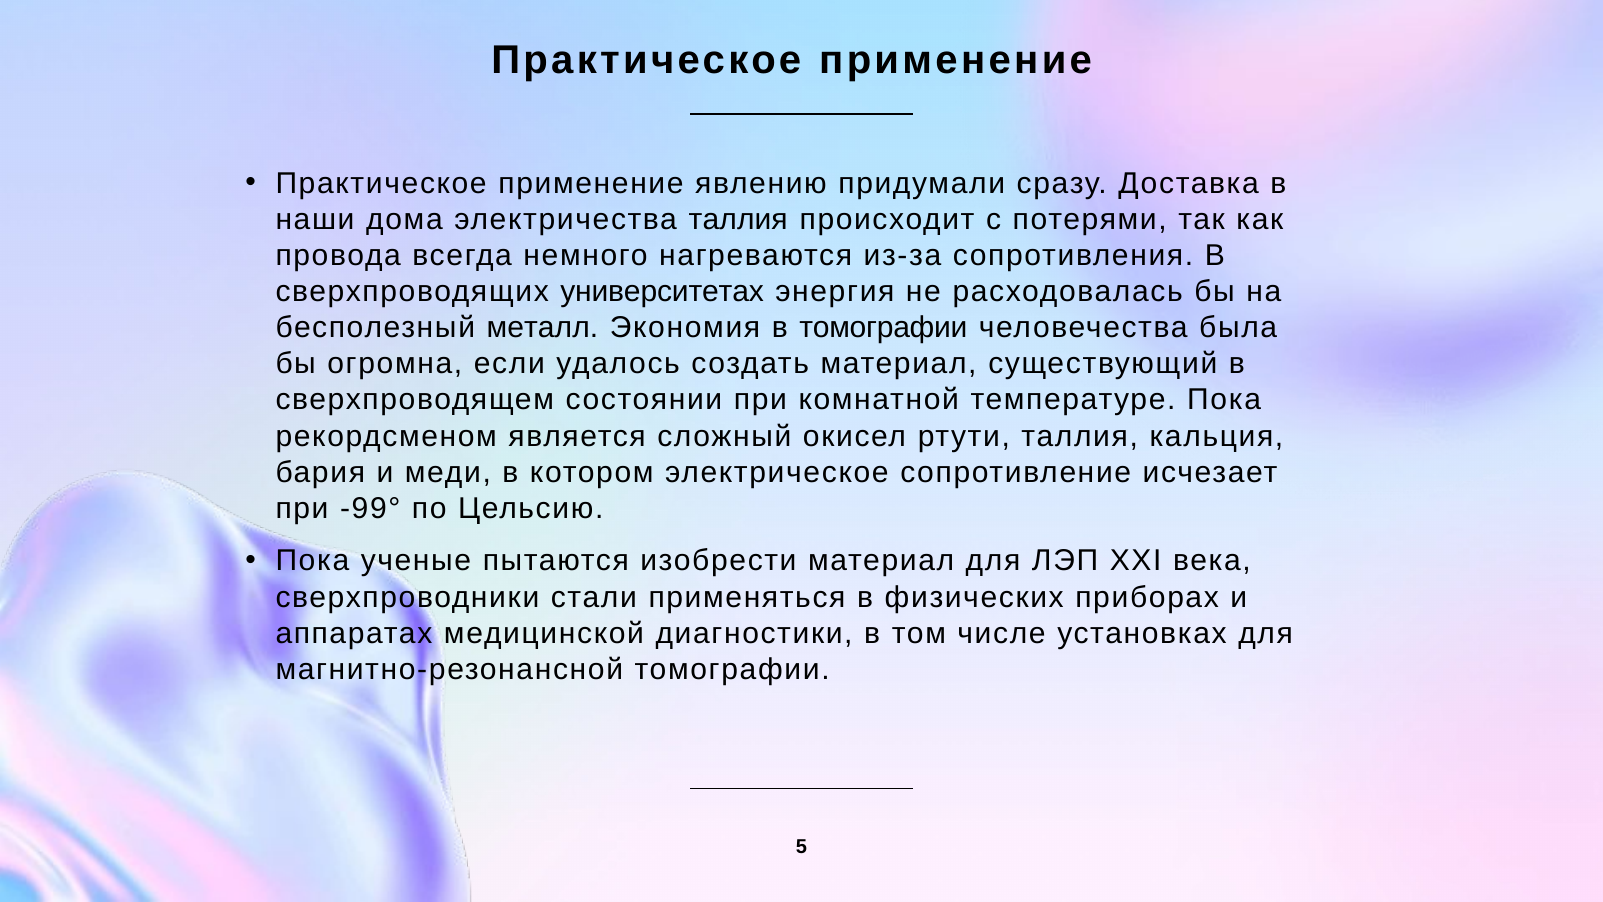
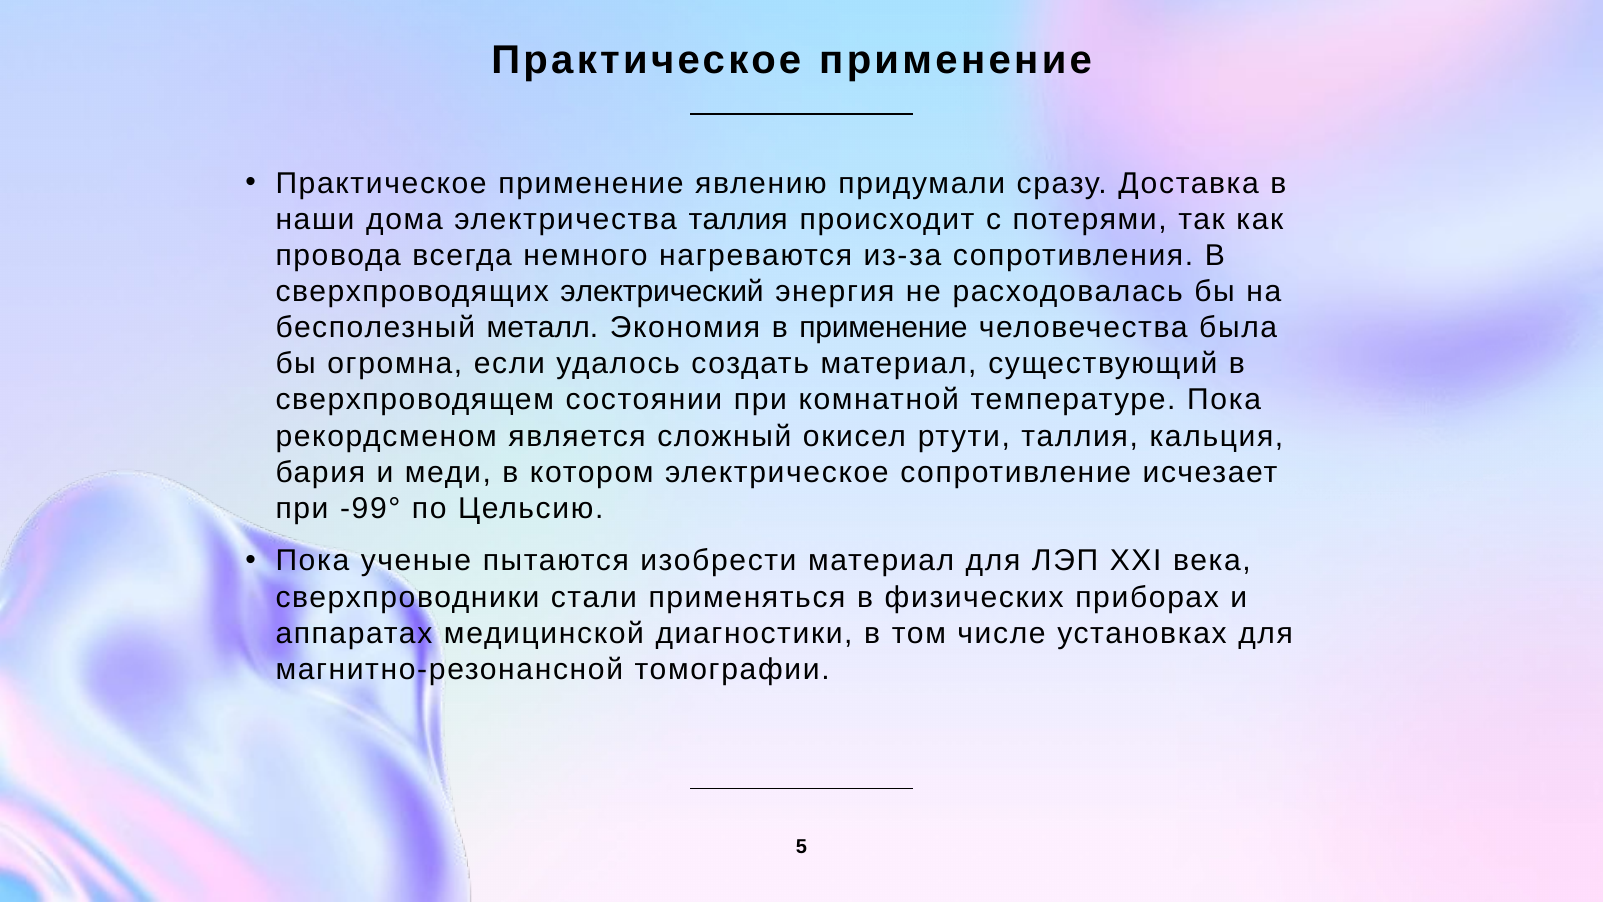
университетах: университетах -> электрический (662, 292)
в томографии: томографии -> применение (883, 328)
